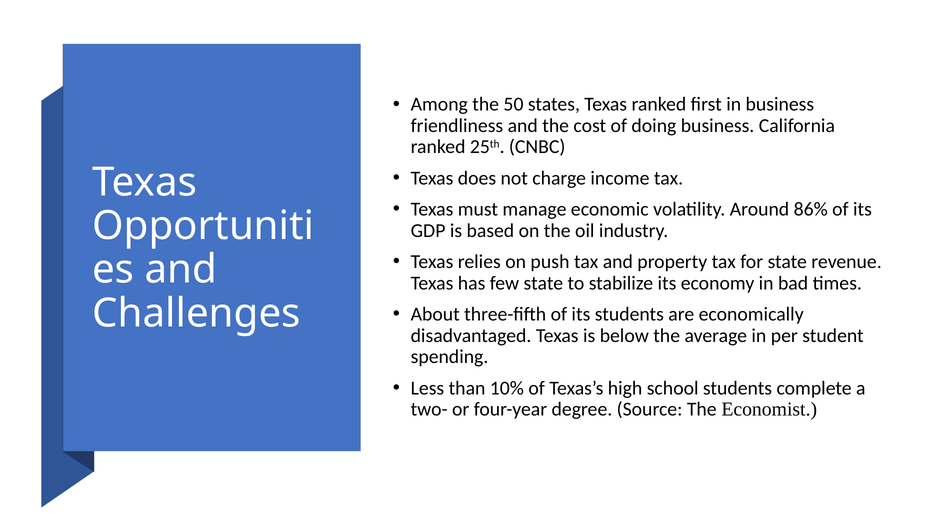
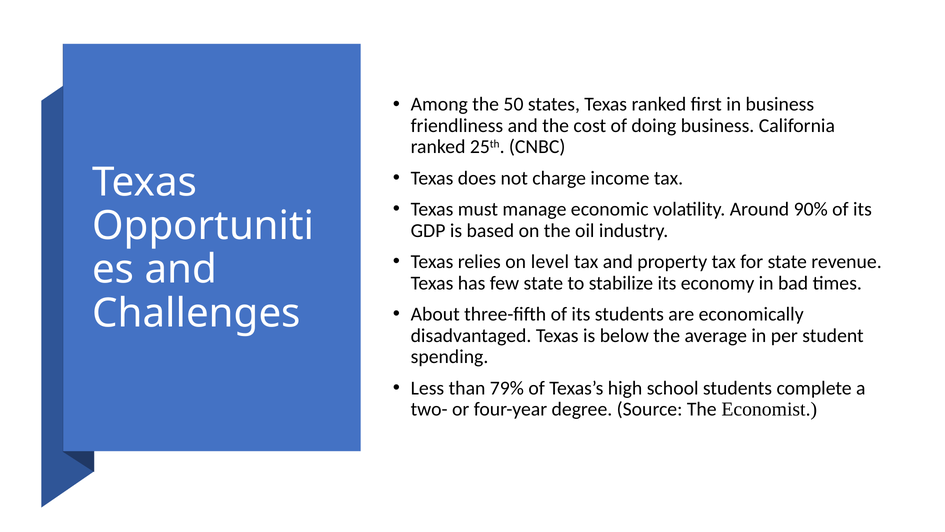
86%: 86% -> 90% (811, 209)
push: push -> level (550, 262)
10%: 10% -> 79% (507, 388)
